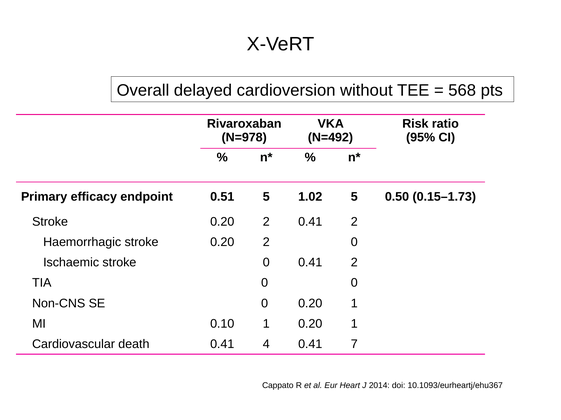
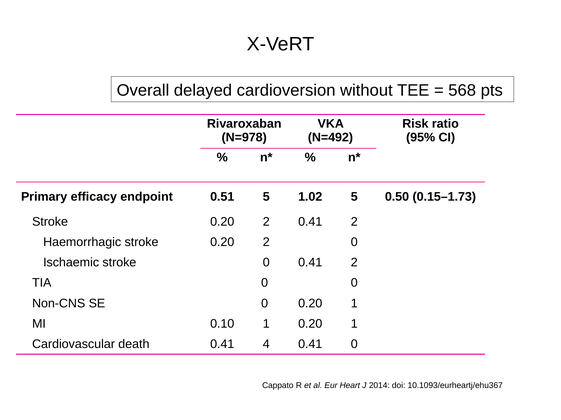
0.41 7: 7 -> 0 (354, 345)
